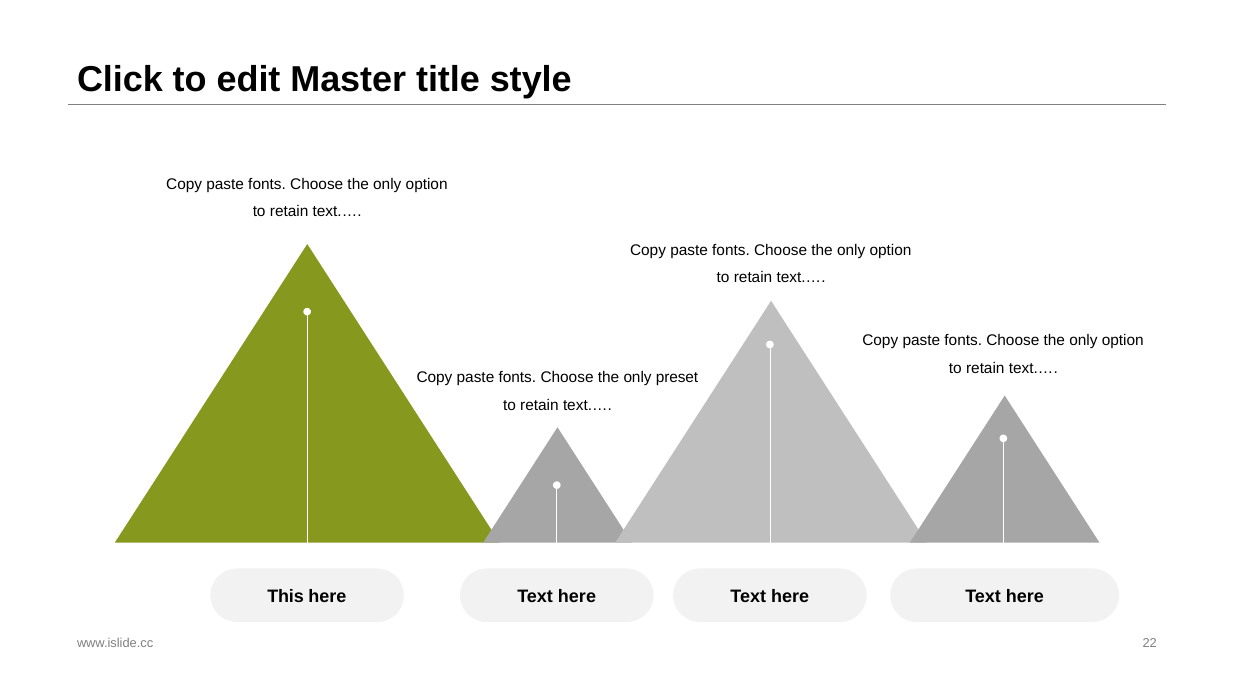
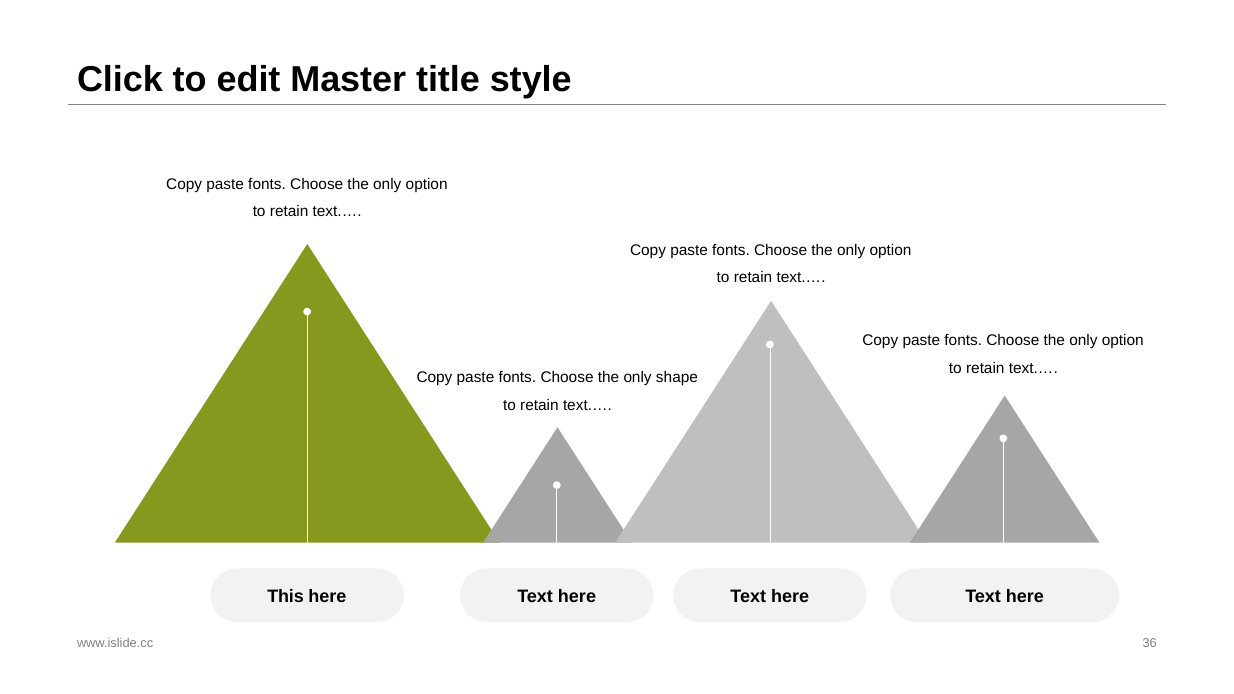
preset: preset -> shape (677, 378)
22: 22 -> 36 (1150, 643)
